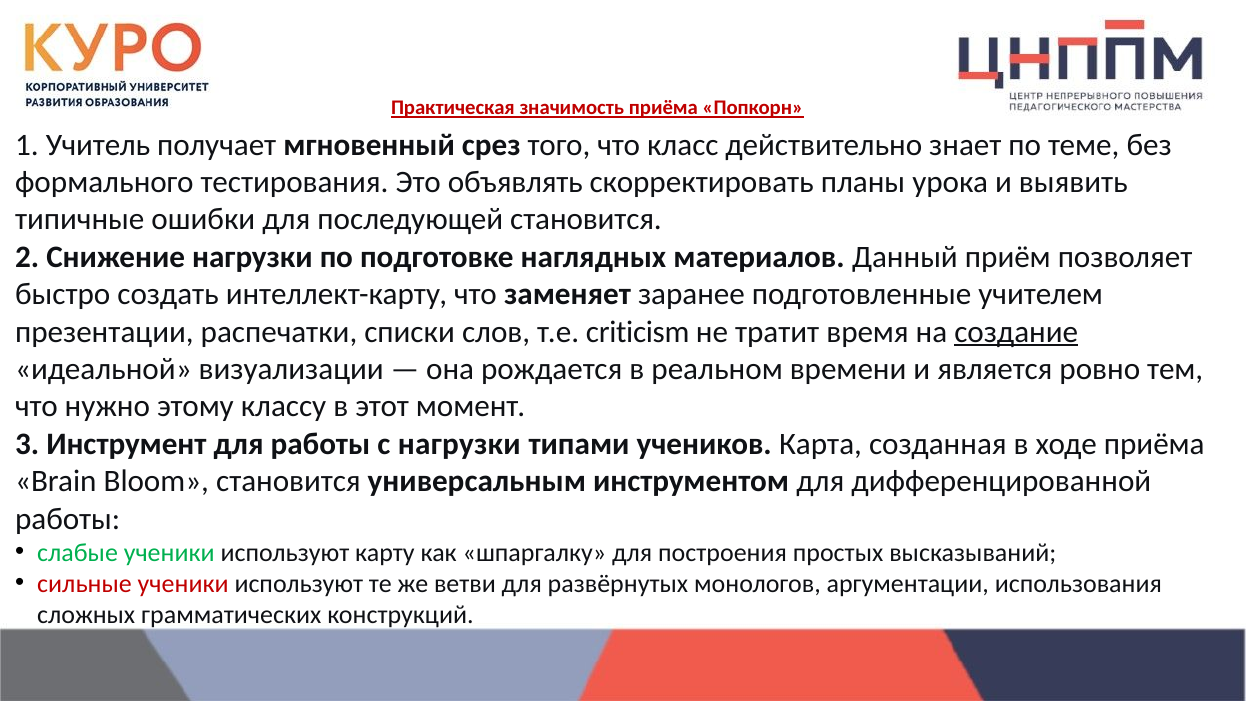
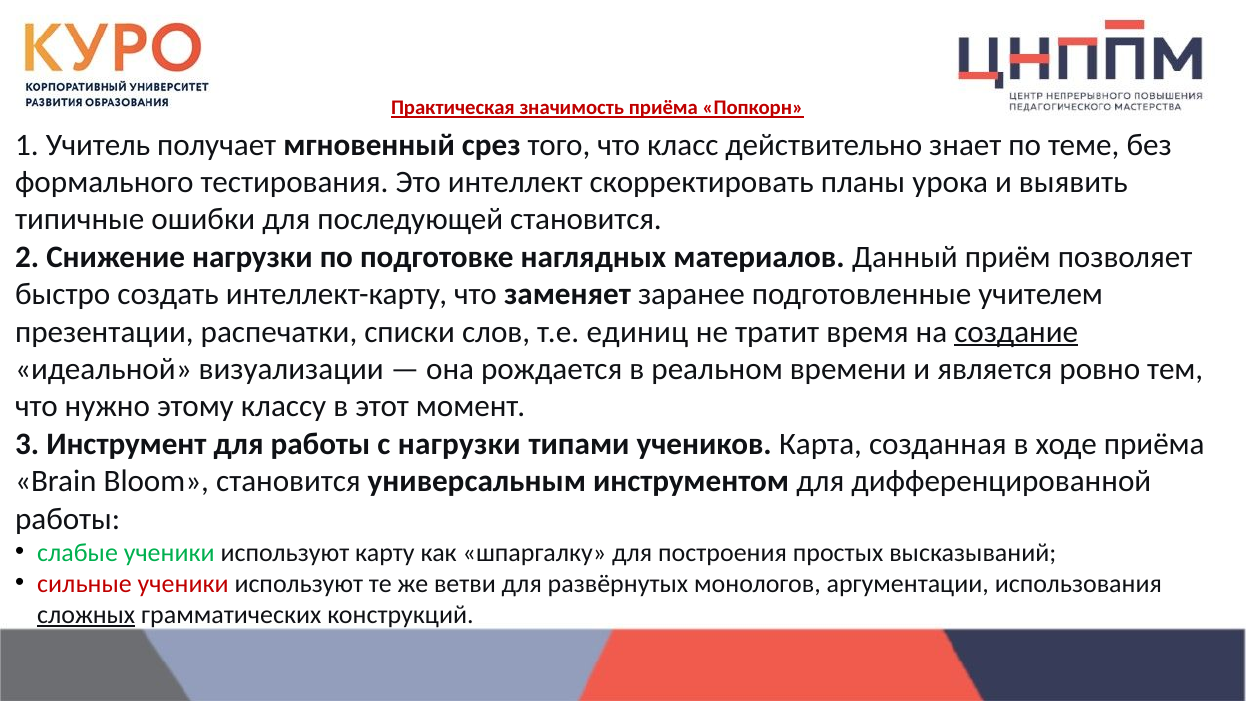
объявлять: объявлять -> интеллект (515, 182)
criticism: criticism -> единиц (637, 332)
сложных underline: none -> present (86, 615)
